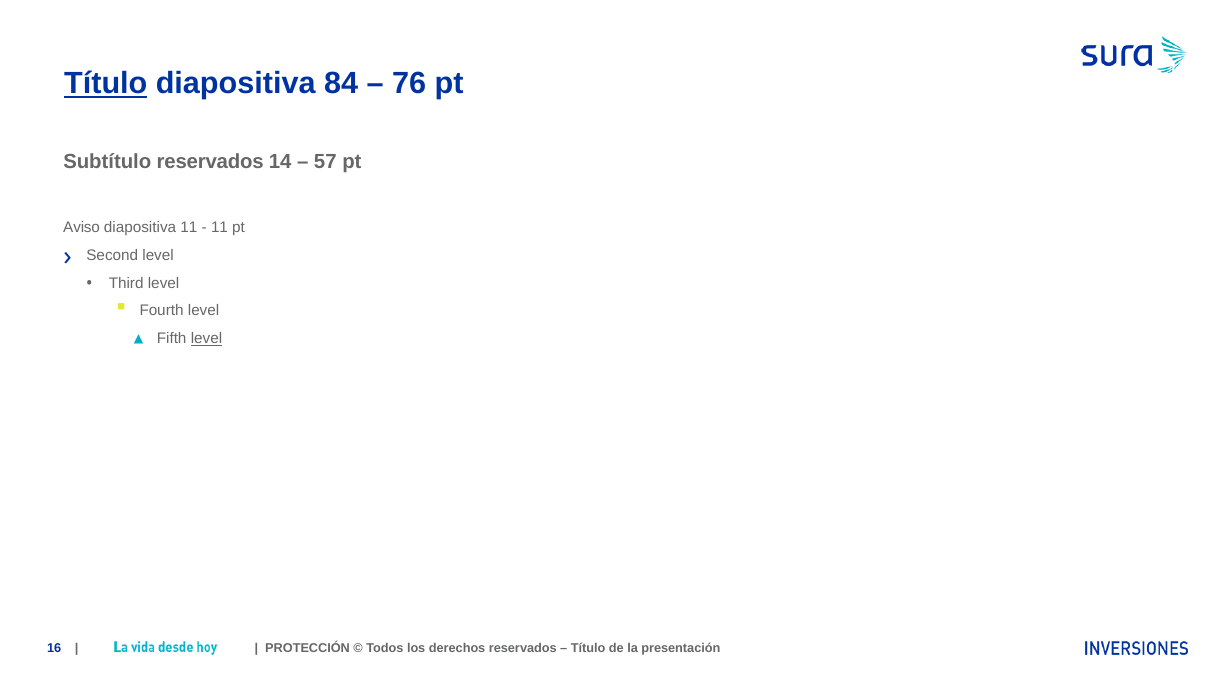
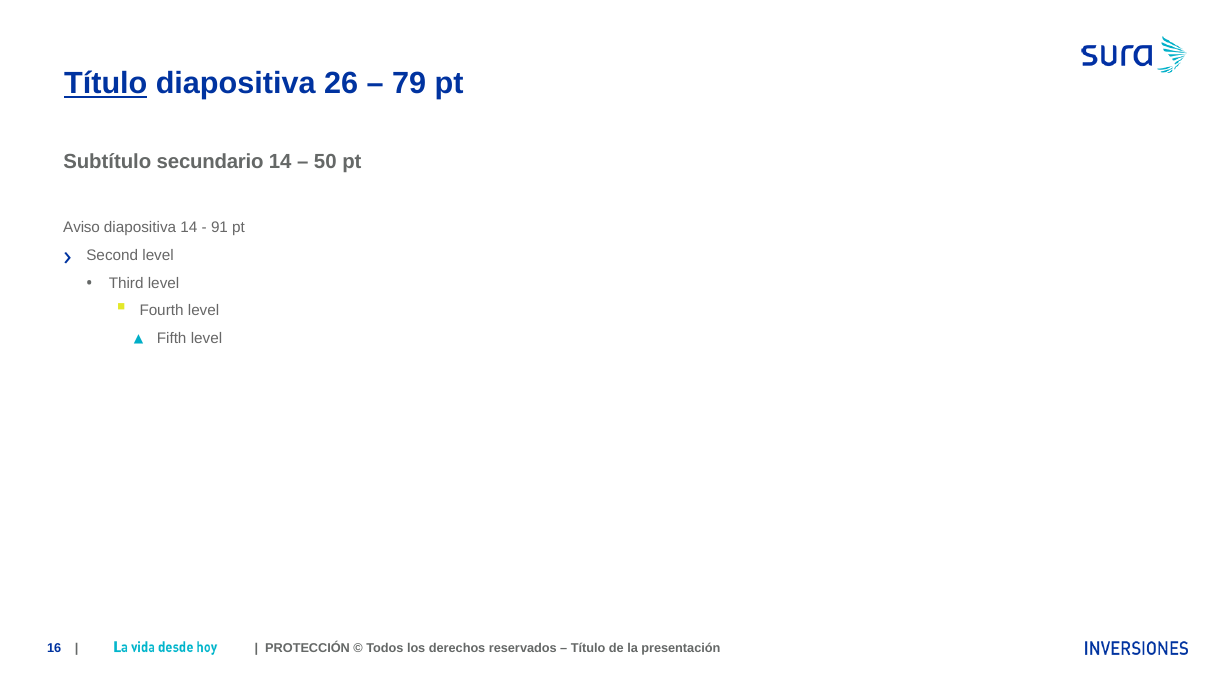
84: 84 -> 26 (341, 84)
76: 76 -> 79 (409, 84)
Subtítulo reservados: reservados -> secundario (210, 162)
57: 57 -> 50 (325, 162)
diapositiva 11: 11 -> 14 (189, 228)
11: 11 -> 91 (219, 228)
level underline: present -> none (206, 338)
